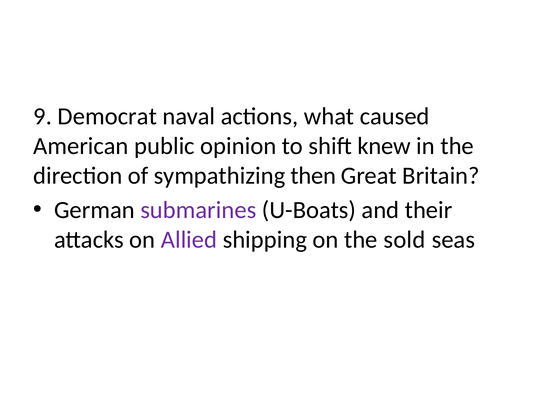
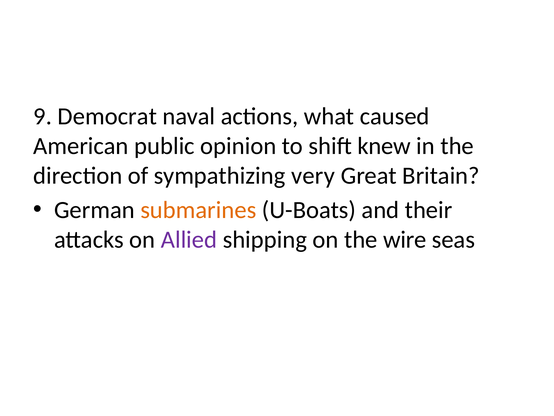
then: then -> very (313, 175)
submarines colour: purple -> orange (198, 210)
sold: sold -> wire (405, 239)
